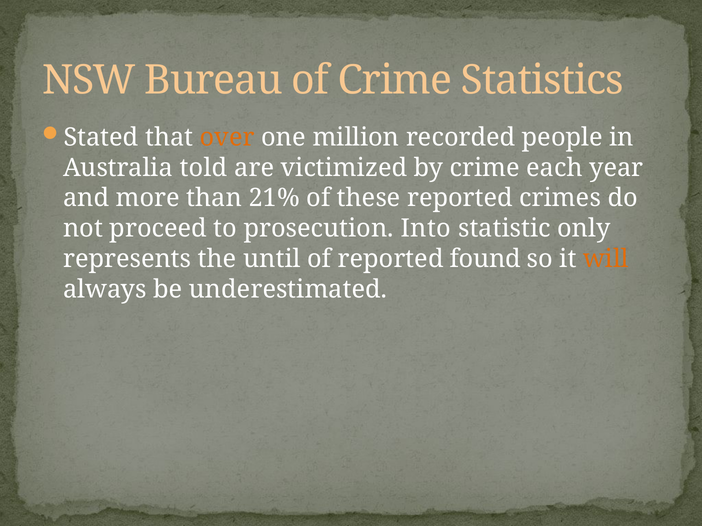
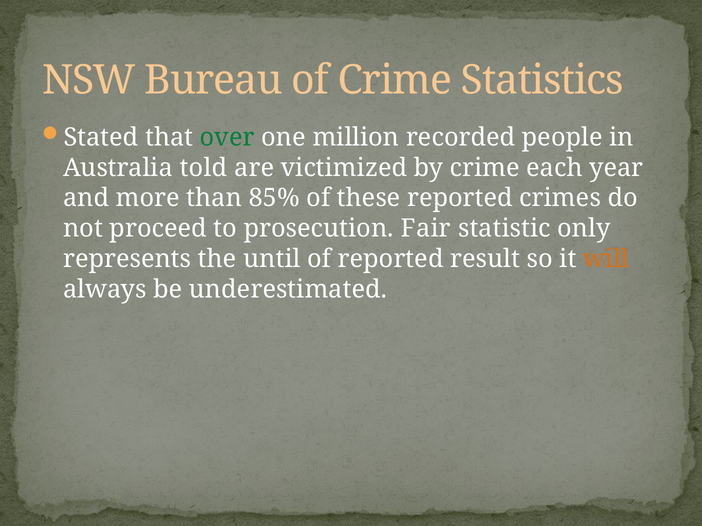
over colour: orange -> green (227, 137)
21%: 21% -> 85% (274, 198)
Into: Into -> Fair (426, 229)
found: found -> result (485, 259)
